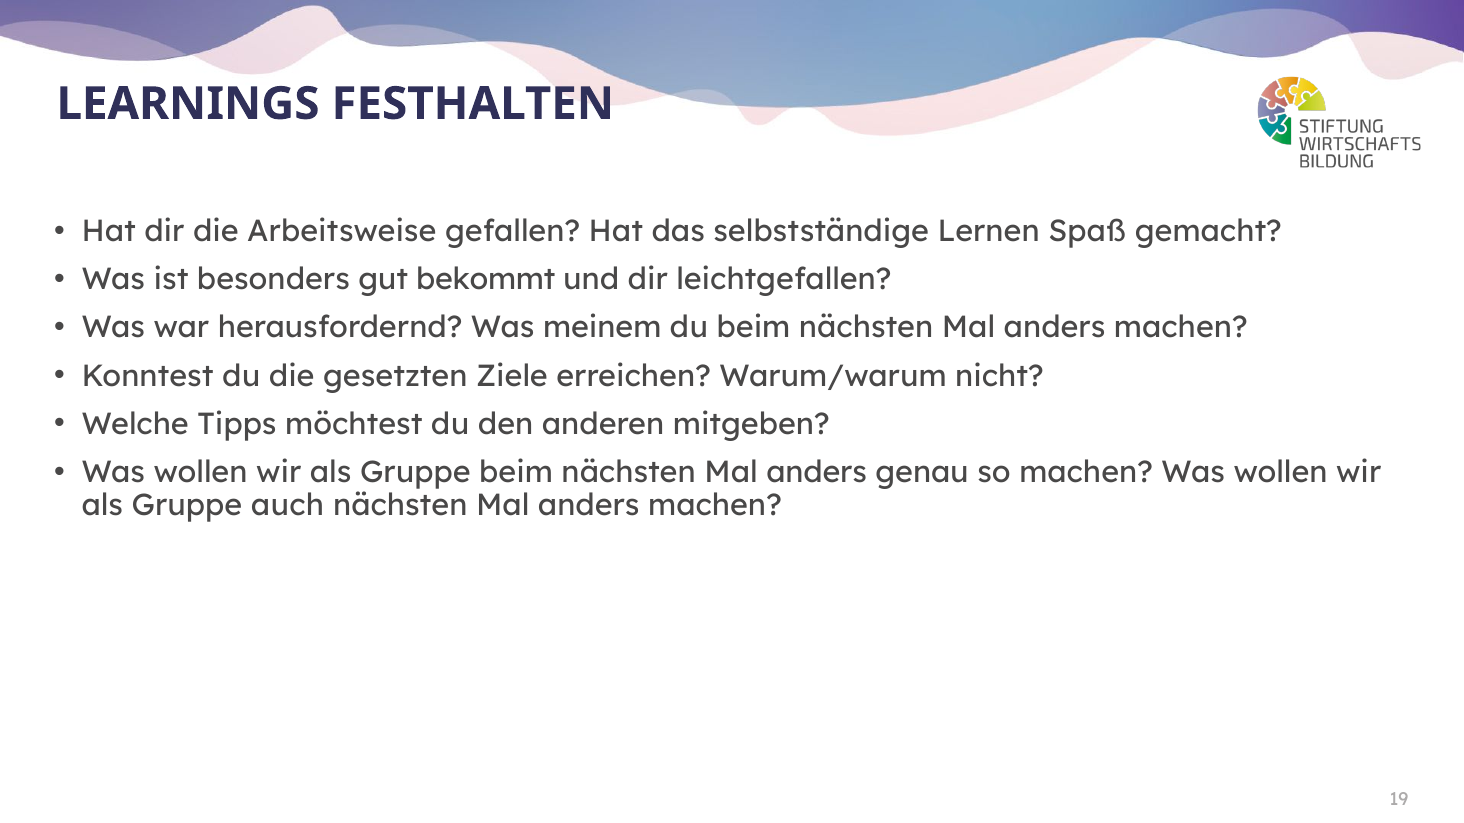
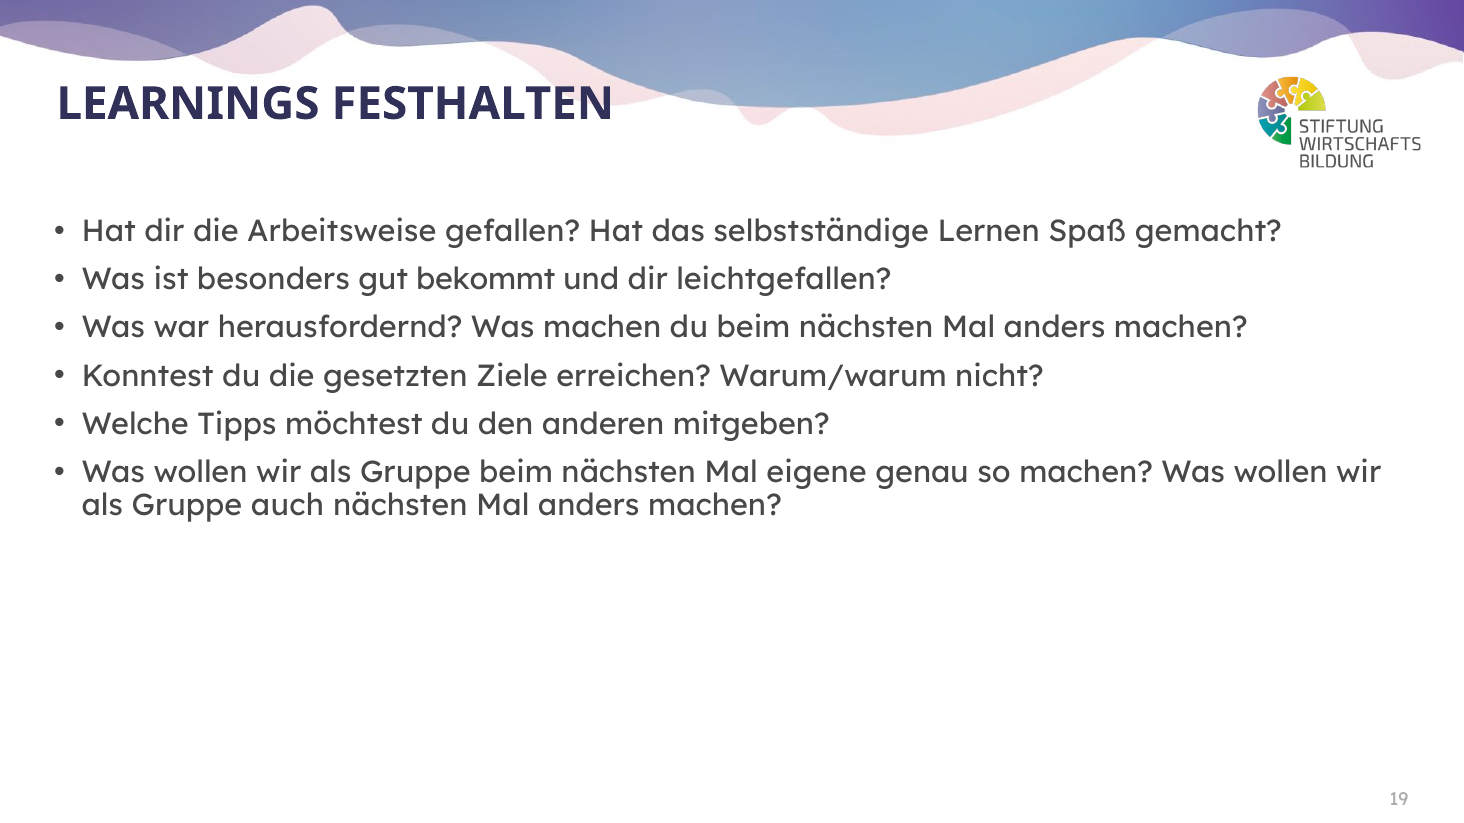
Was meinem: meinem -> machen (602, 328)
anders: anders -> eigene (817, 473)
